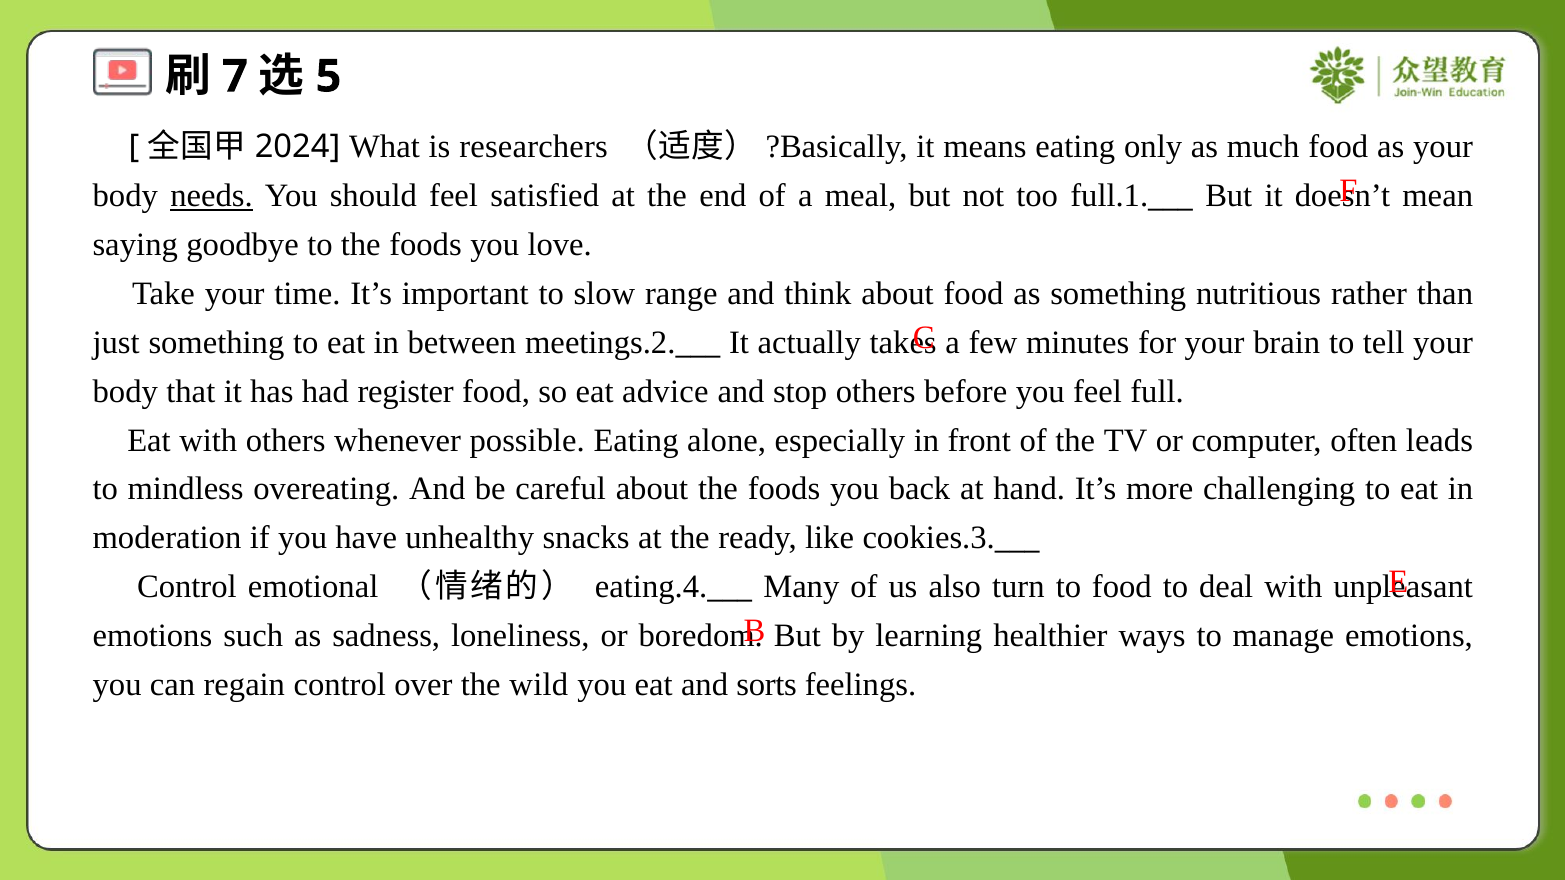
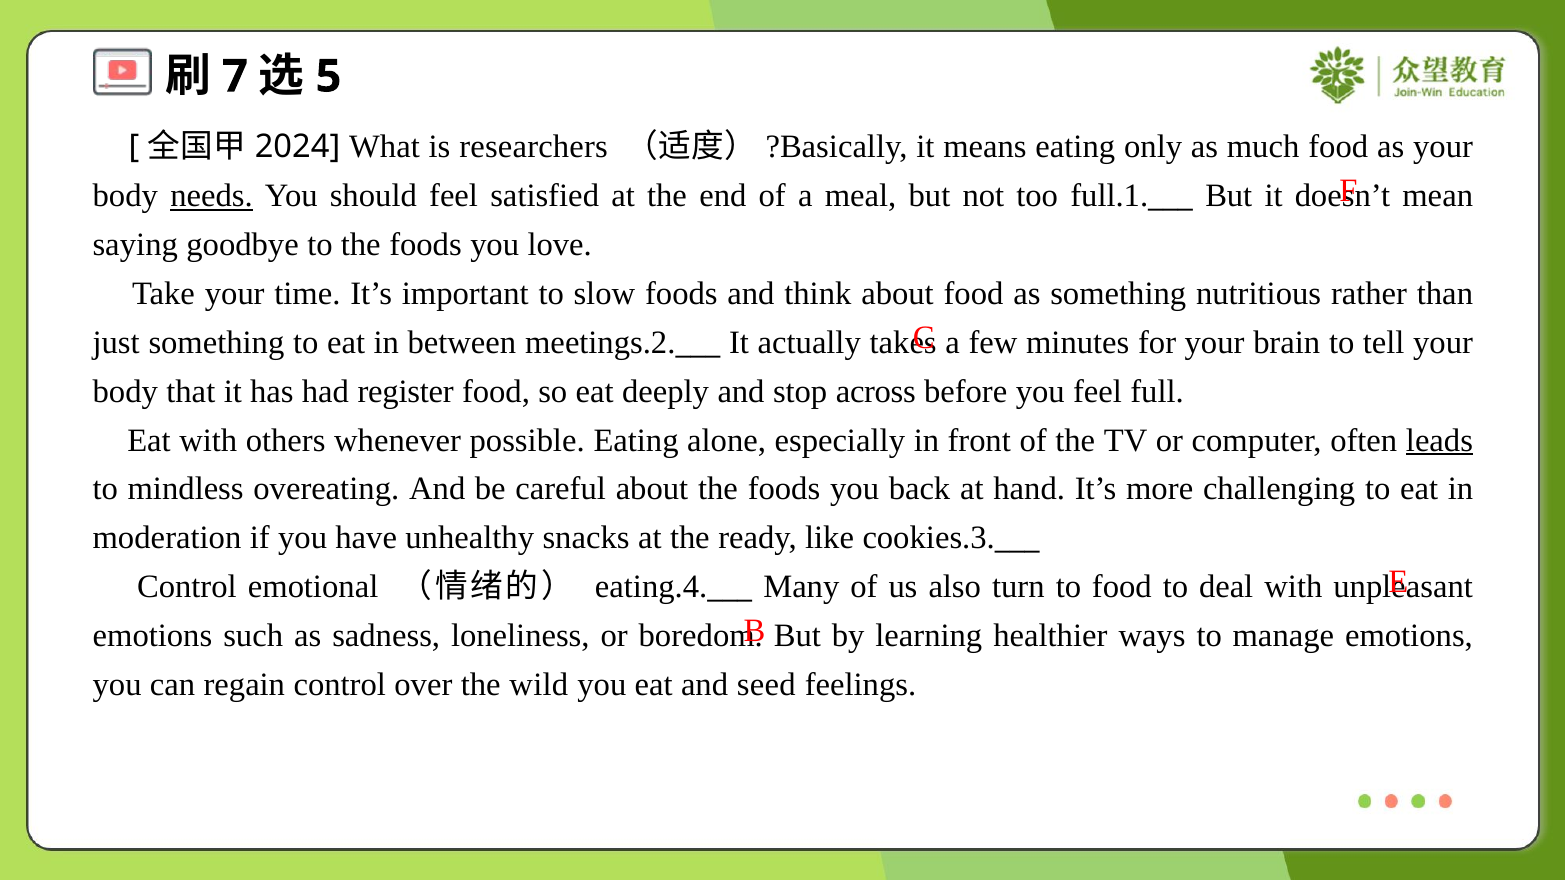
slow range: range -> foods (681, 294)
advice: advice -> deeply (665, 392)
stop others: others -> across (876, 392)
leads underline: none -> present (1439, 440)
sorts: sorts -> seed (766, 685)
